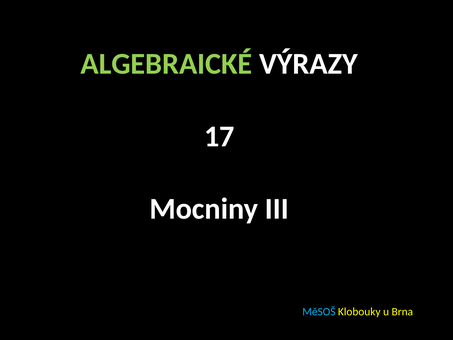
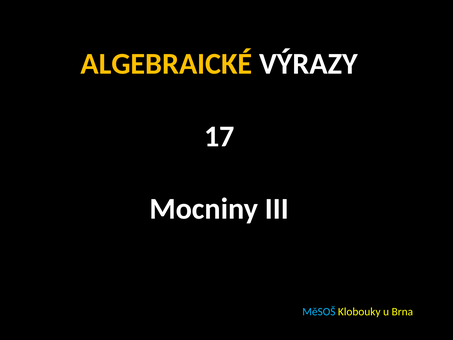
ALGEBRAICKÉ colour: light green -> yellow (166, 64)
